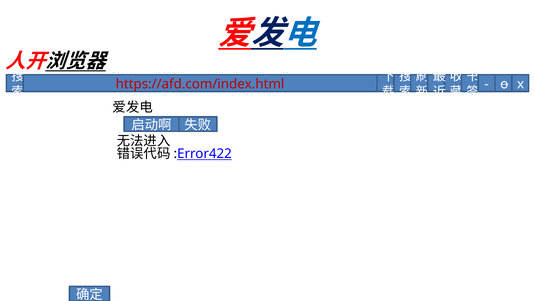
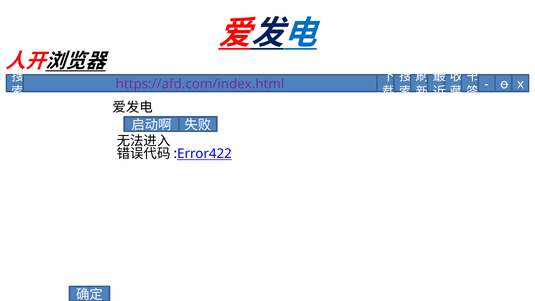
https://afd.com/index.html colour: red -> purple (200, 84)
